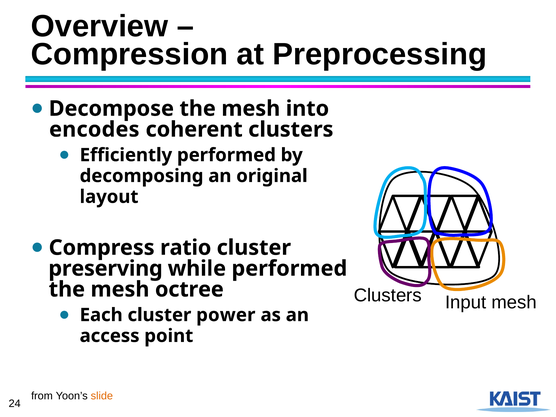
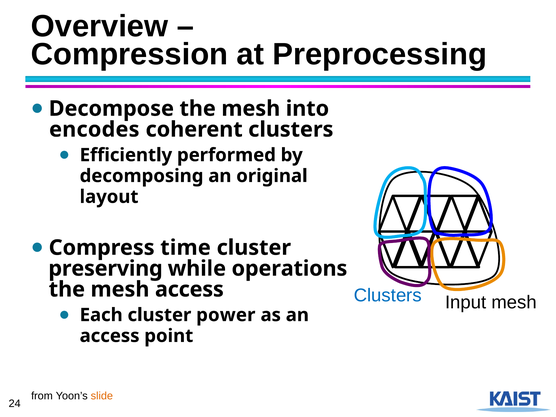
ratio: ratio -> time (186, 248)
while performed: performed -> operations (289, 269)
mesh octree: octree -> access (189, 289)
Clusters colour: black -> blue (388, 295)
